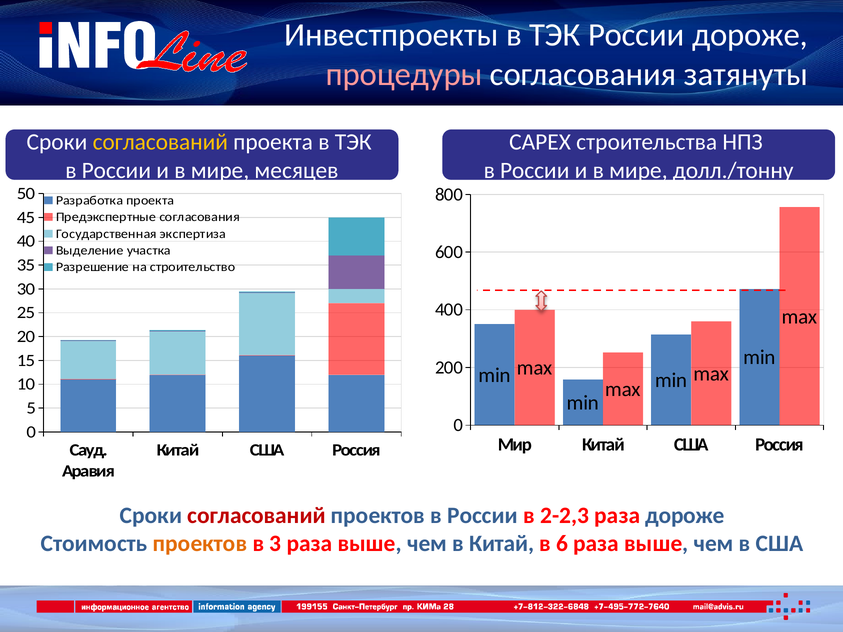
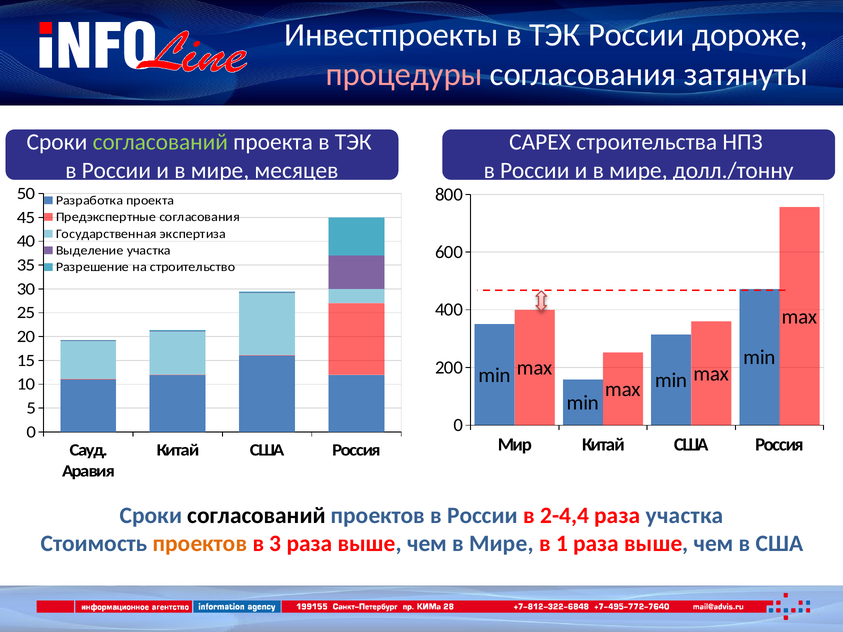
согласований colour: yellow -> light green (160, 142)
согласований colour: red -> black (257, 516)
2-2,3: 2-2,3 -> 2-4,4 (565, 516)
раза дороже: дороже -> участка (685, 516)
чем в Китай: Китай -> Мире (501, 544)
6: 6 -> 1 (562, 544)
